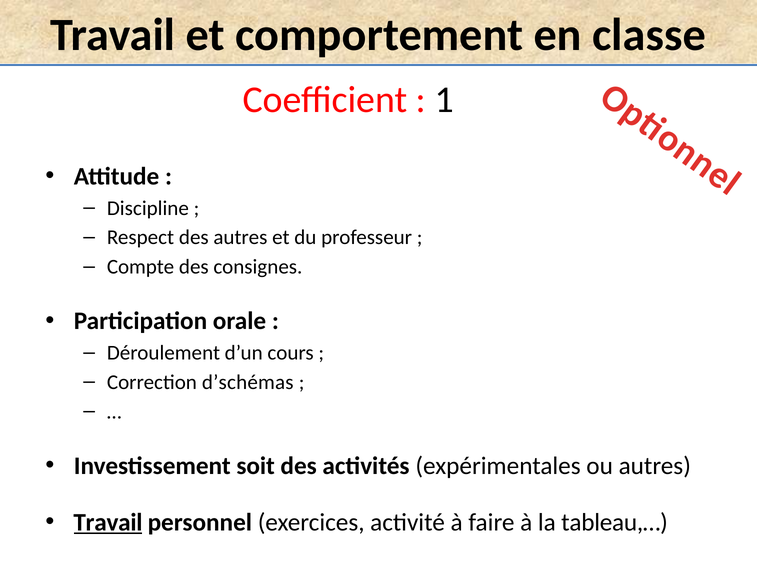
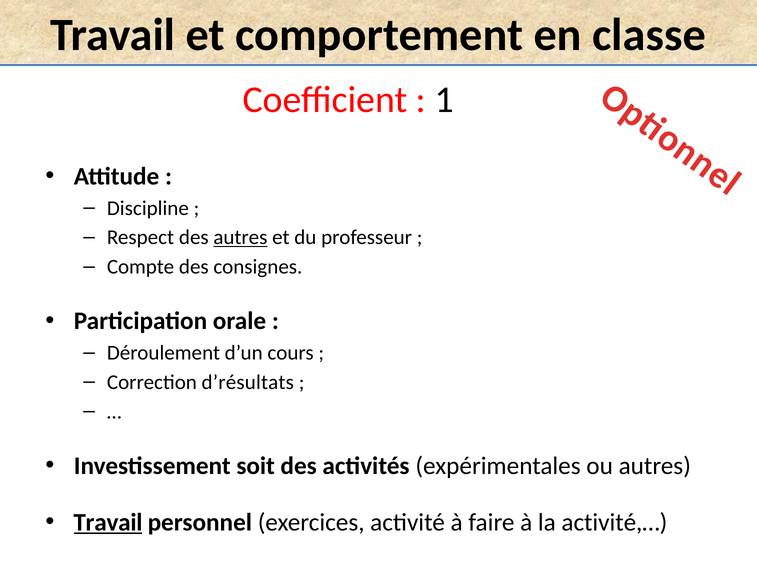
autres underline: none -> present (240, 238)
d’schémas: d’schémas -> d’résultats (248, 383)
tableau,…: tableau,… -> activité,… (614, 523)
